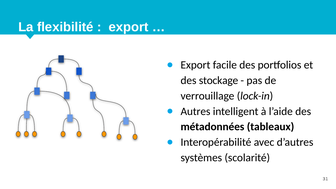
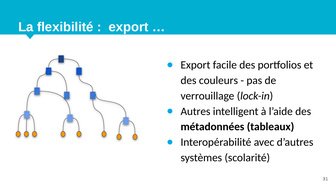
stockage: stockage -> couleurs (218, 80)
